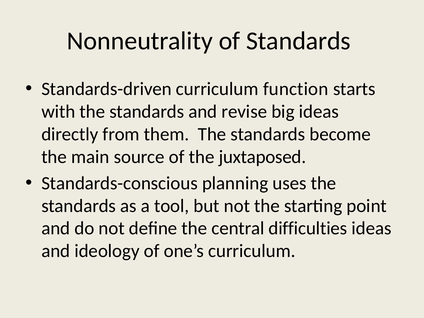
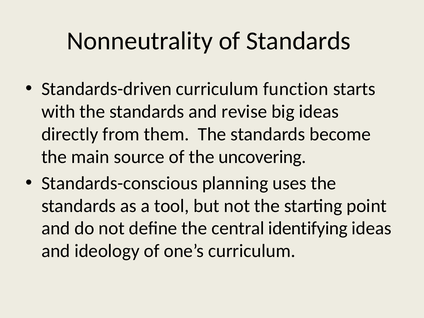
juxtaposed: juxtaposed -> uncovering (262, 157)
difficulties: difficulties -> identifying (308, 228)
